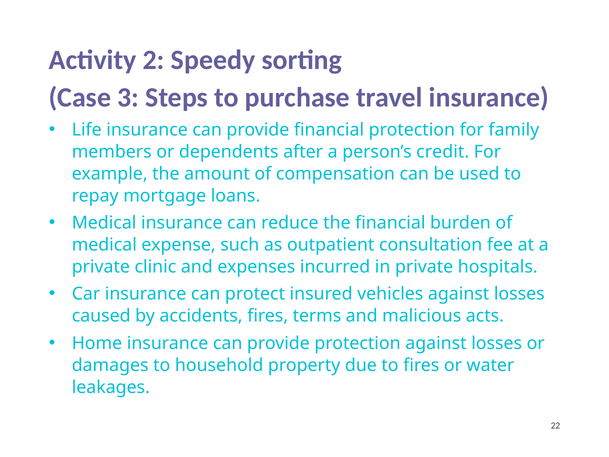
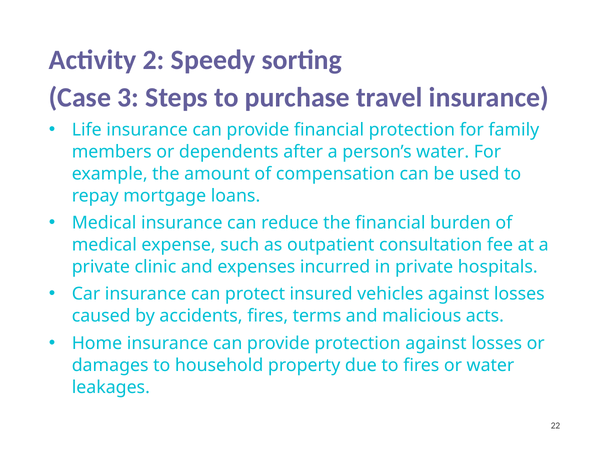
person’s credit: credit -> water (443, 152)
